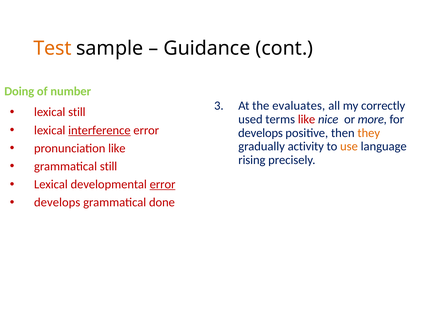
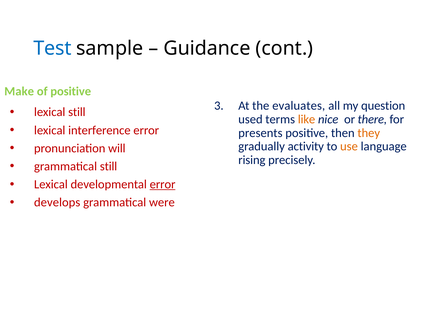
Test colour: orange -> blue (53, 48)
Doing: Doing -> Make (19, 91)
of number: number -> positive (71, 91)
correctly: correctly -> question (383, 106)
like colour: red -> orange (307, 119)
more: more -> there (372, 119)
interference underline: present -> none (99, 130)
develops: develops -> presents (260, 133)
pronunciation like: like -> will (117, 148)
done: done -> were (162, 202)
